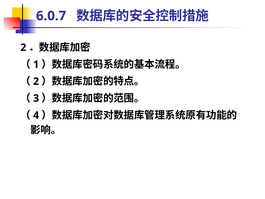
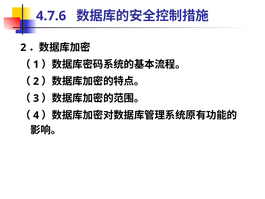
6.0.7: 6.0.7 -> 4.7.6 (51, 16)
